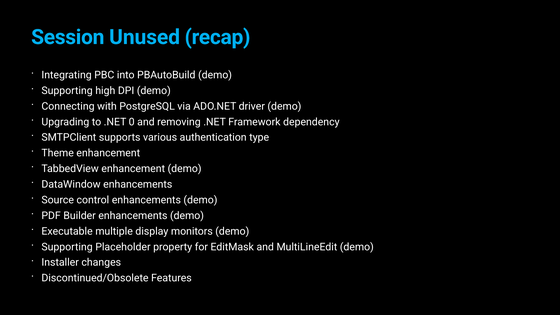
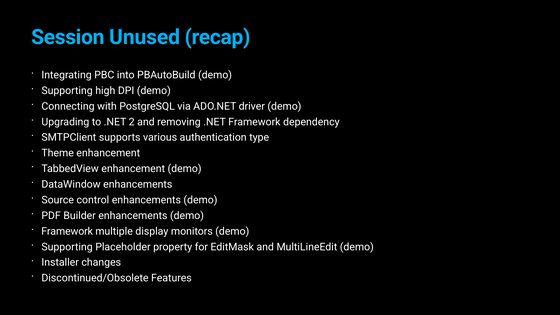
0: 0 -> 2 (132, 122)
Executable: Executable -> Framework (67, 231)
